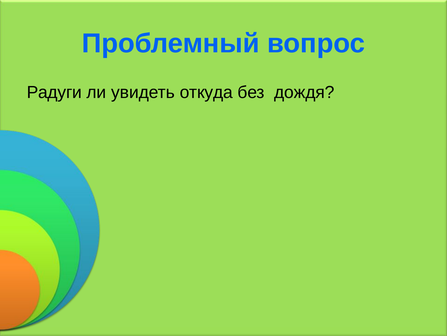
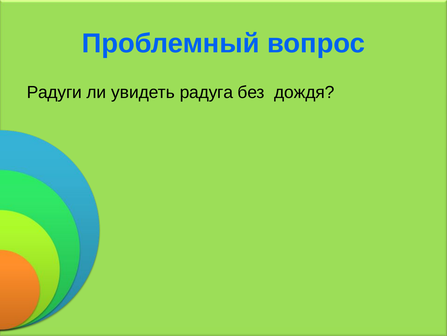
откуда: откуда -> радуга (206, 92)
